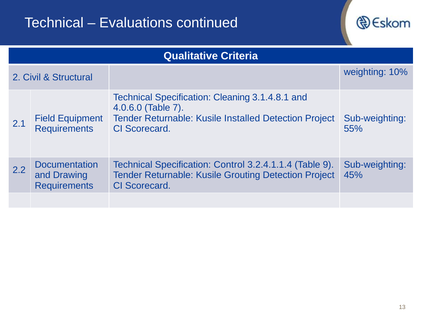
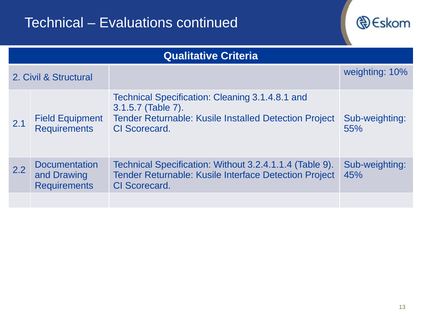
4.0.6.0: 4.0.6.0 -> 3.1.5.7 (128, 108)
Control: Control -> Without (229, 165)
Grouting: Grouting -> Interface (242, 175)
